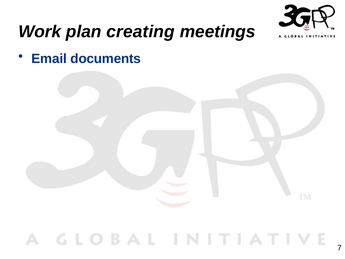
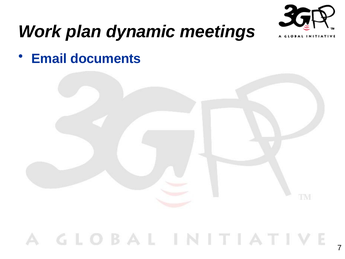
creating: creating -> dynamic (141, 32)
